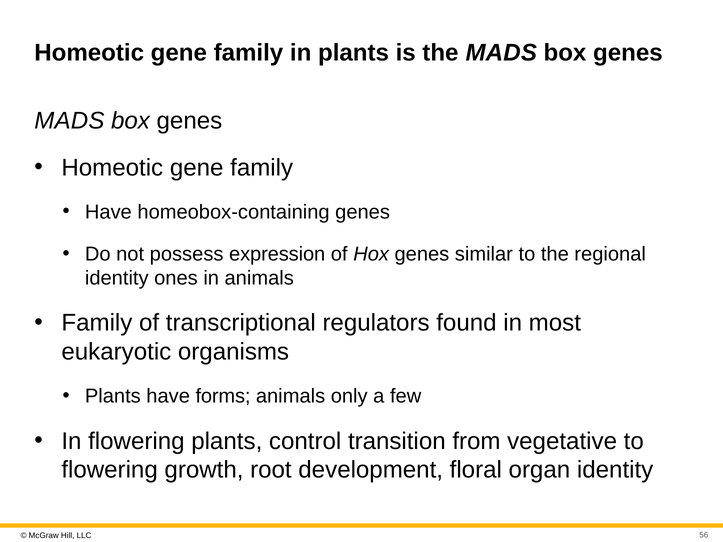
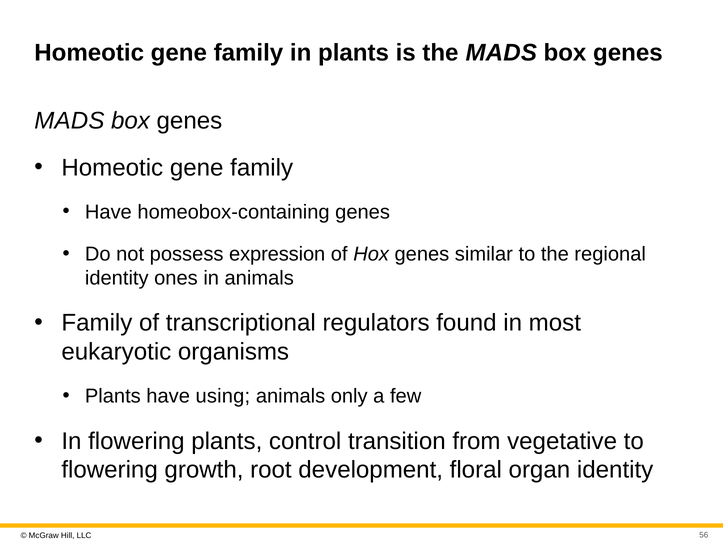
forms: forms -> using (223, 396)
